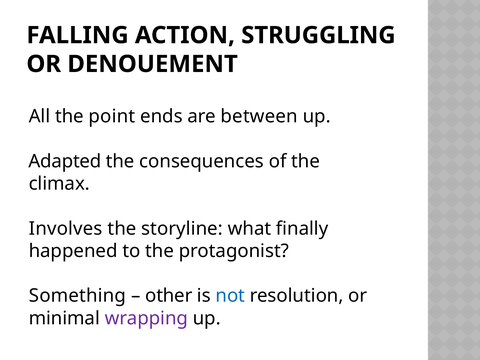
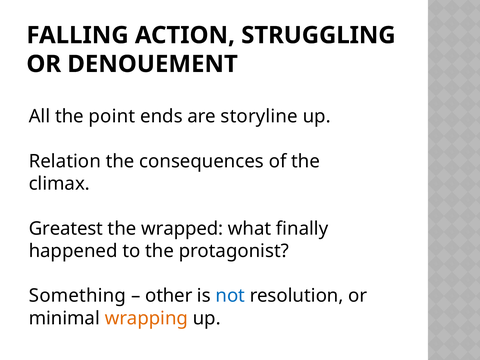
between: between -> storyline (259, 116)
Adapted: Adapted -> Relation (65, 161)
Involves: Involves -> Greatest (66, 229)
storyline: storyline -> wrapped (182, 229)
wrapping colour: purple -> orange (146, 318)
